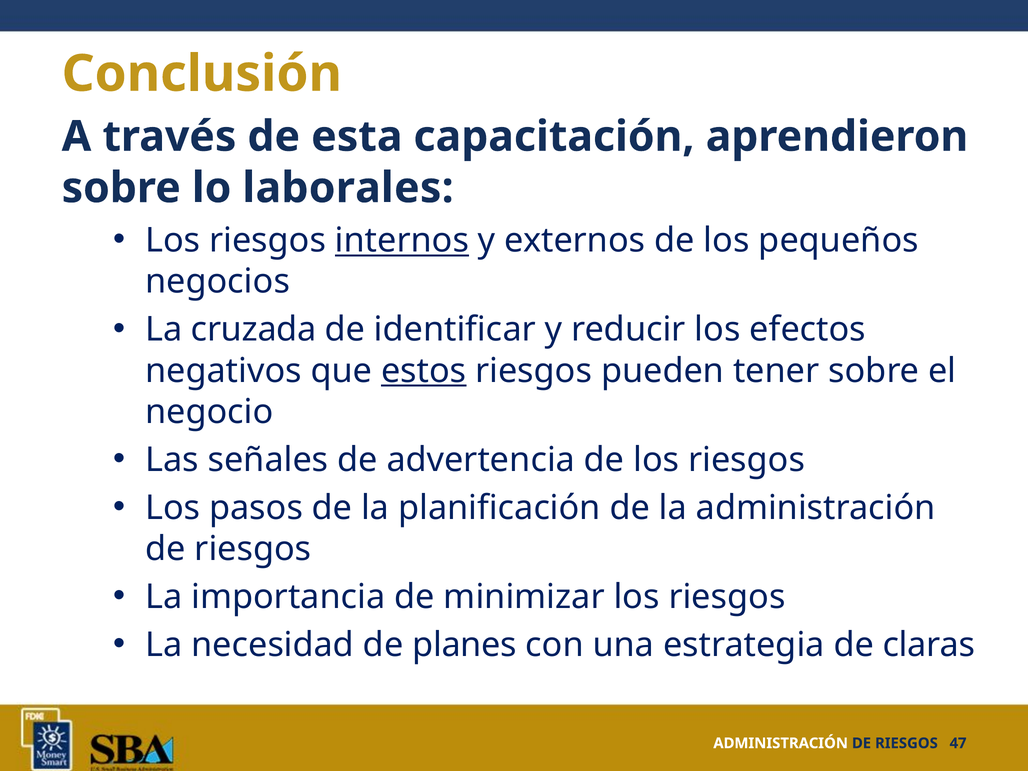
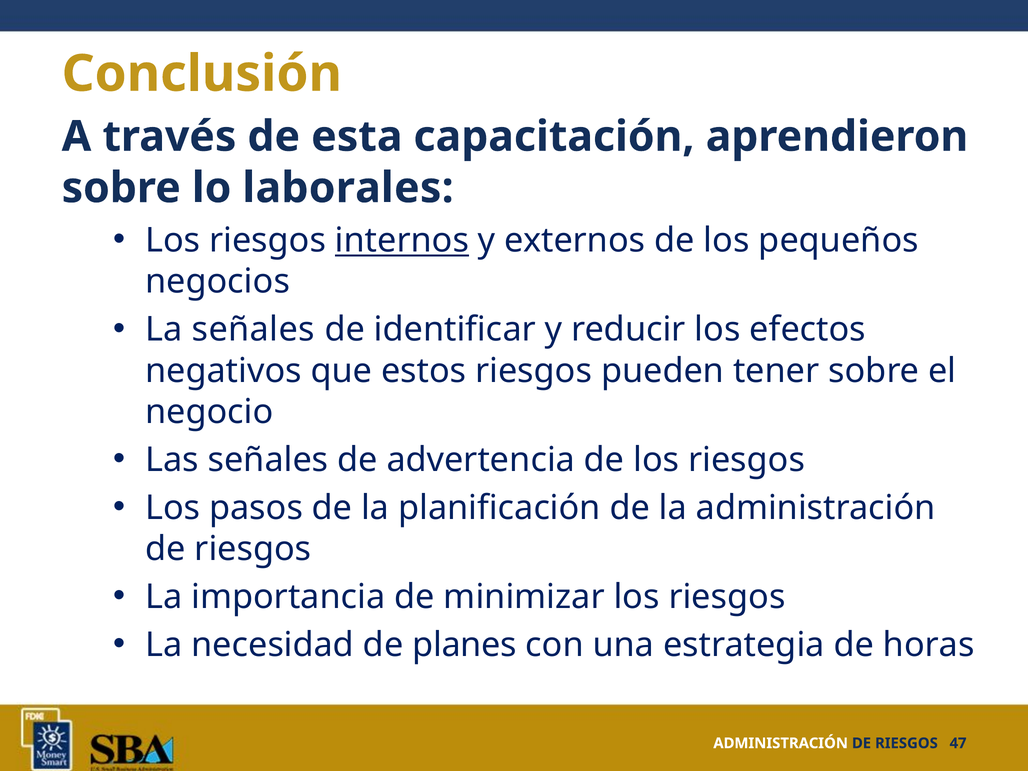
La cruzada: cruzada -> señales (253, 330)
estos underline: present -> none (424, 371)
claras: claras -> horas (929, 645)
